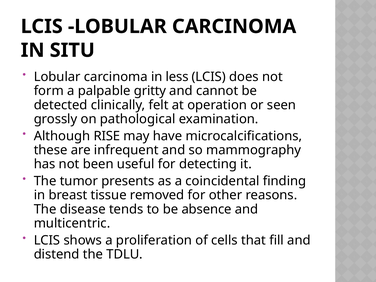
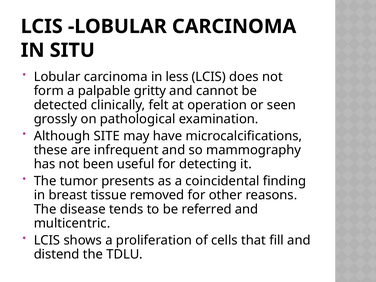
RISE: RISE -> SITE (107, 136)
absence: absence -> referred (207, 209)
